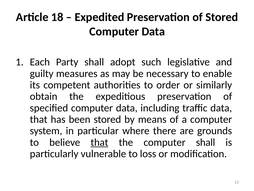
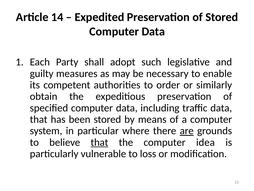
18: 18 -> 14 (57, 17)
are underline: none -> present (187, 130)
computer shall: shall -> idea (205, 142)
